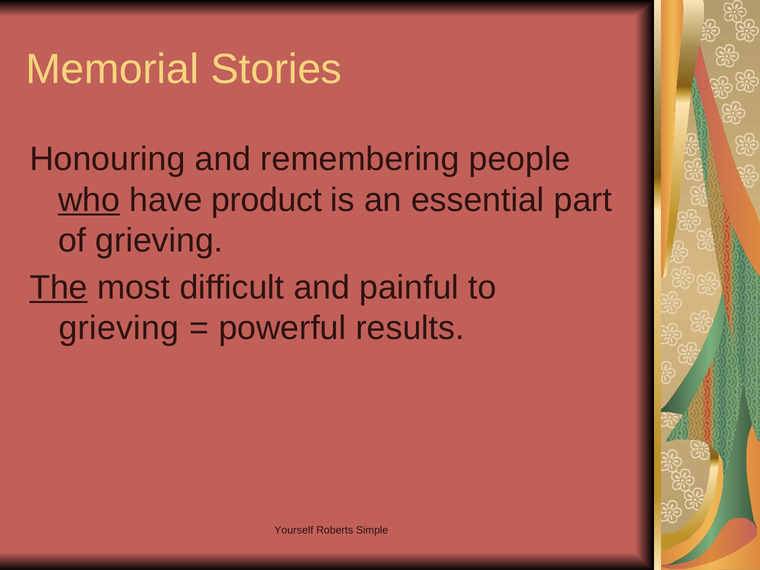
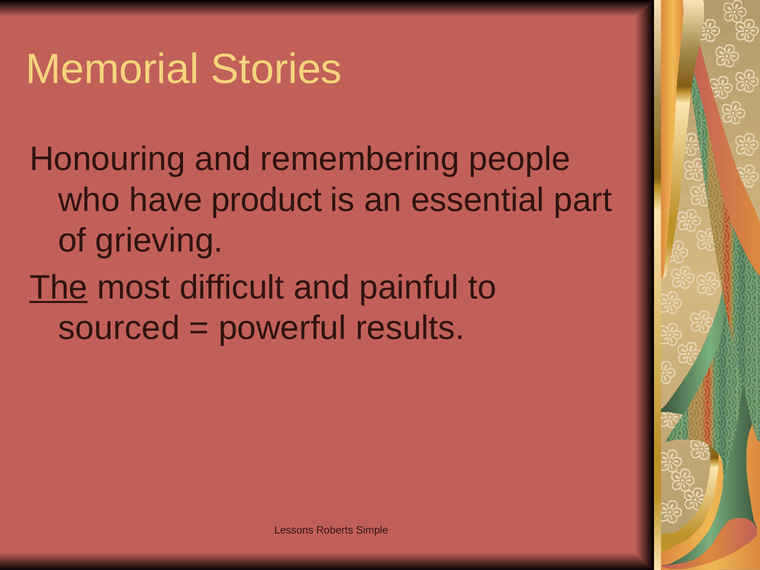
who underline: present -> none (89, 200)
grieving: grieving -> sourced (119, 328)
Yourself: Yourself -> Lessons (294, 530)
